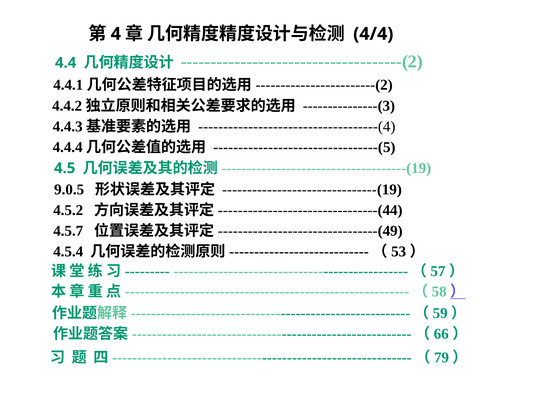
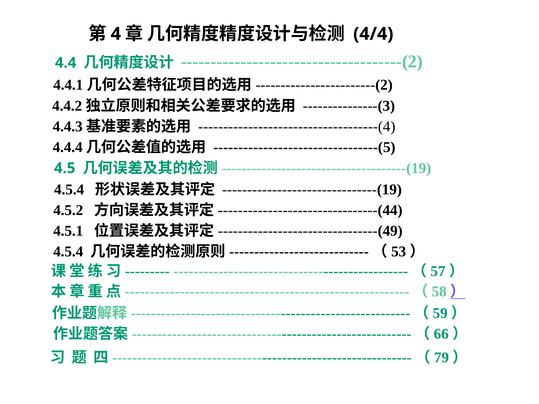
9.0.5: 9.0.5 -> 4.5.4 (69, 190)
4.5.7: 4.5.7 -> 4.5.1 (68, 231)
